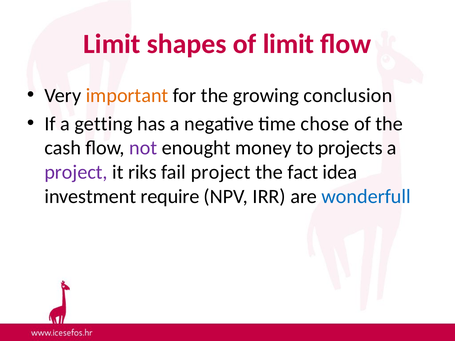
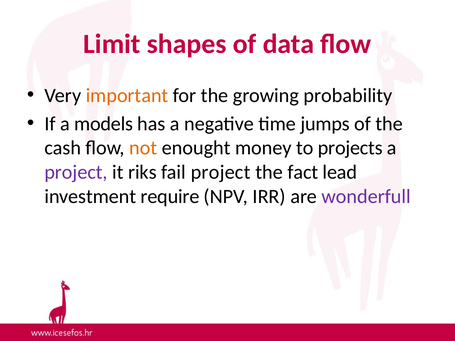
of limit: limit -> data (288, 44)
conclusion: conclusion -> probability (348, 95)
getting: getting -> models (104, 124)
chose: chose -> jumps (325, 124)
not colour: purple -> orange (143, 148)
idea: idea -> lead (340, 172)
wonderfull colour: blue -> purple (366, 197)
